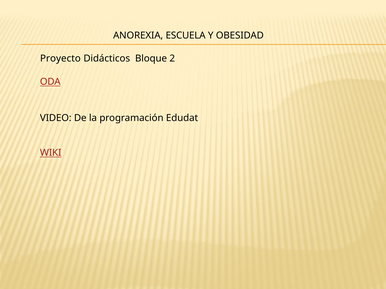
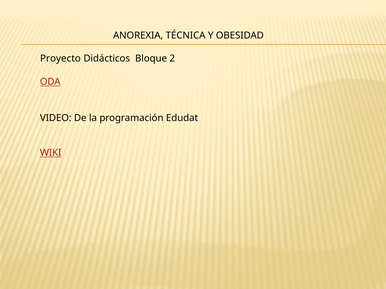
ESCUELA: ESCUELA -> TÉCNICA (186, 35)
